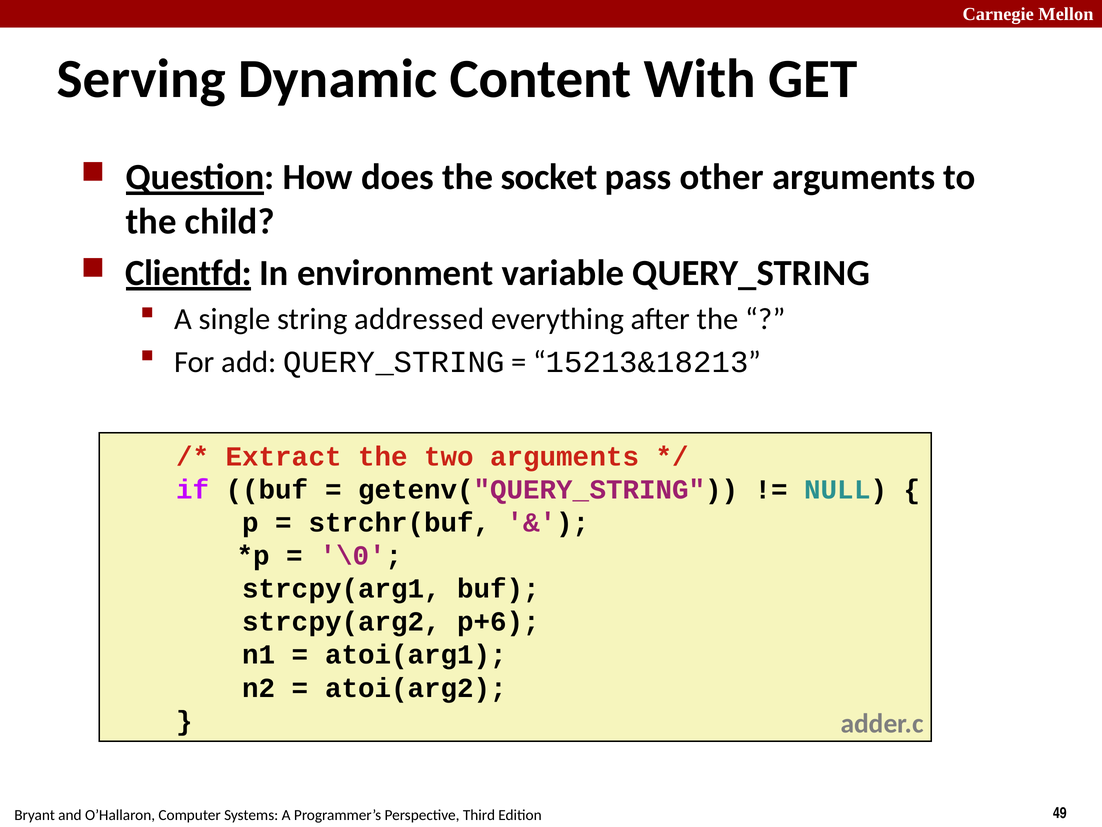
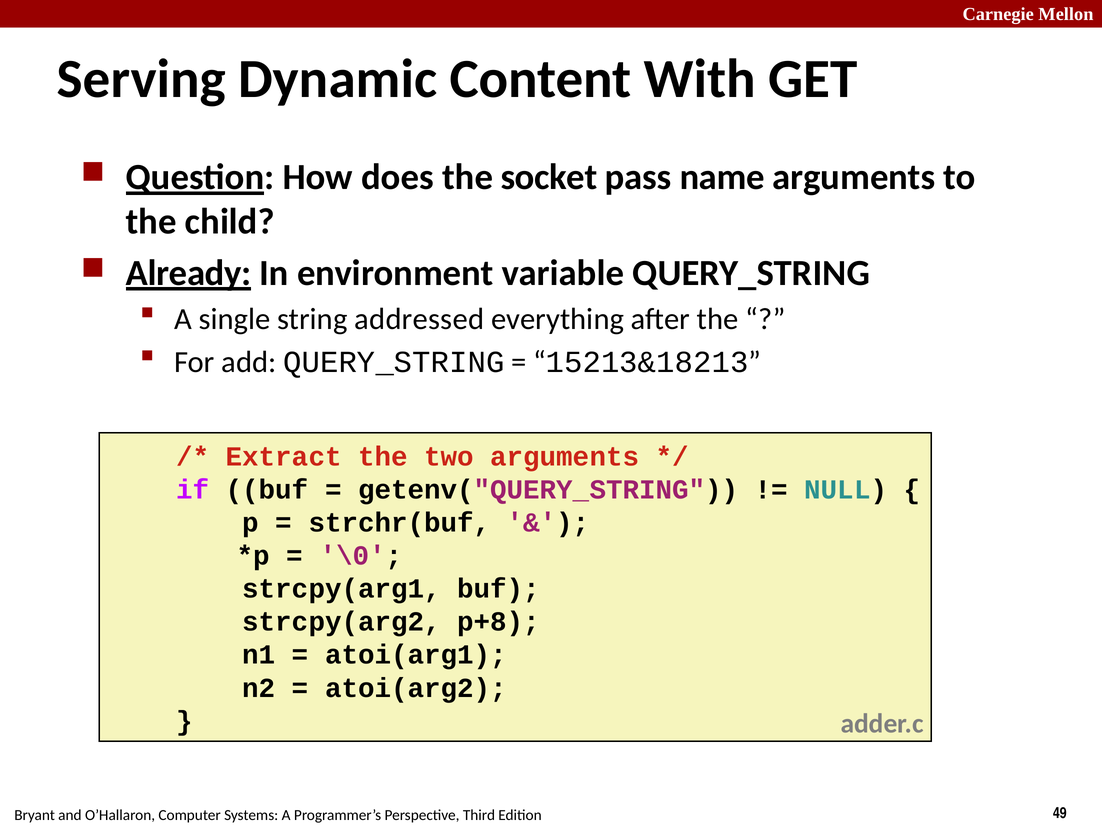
other: other -> name (722, 177)
Clientfd: Clientfd -> Already (189, 273)
p+6: p+6 -> p+8 (499, 621)
